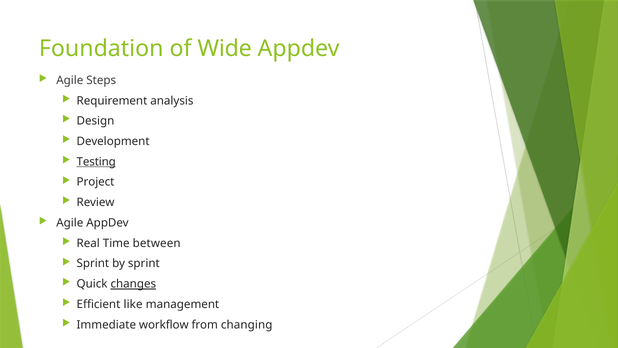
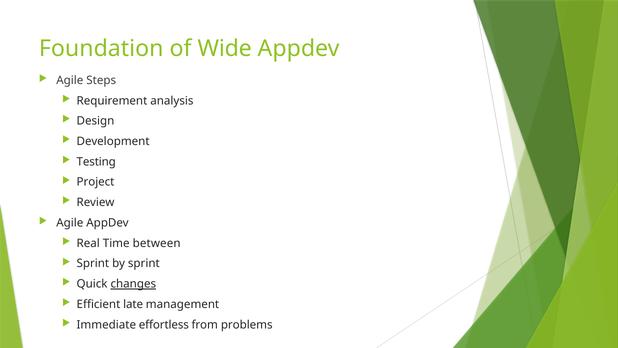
Testing underline: present -> none (96, 162)
like: like -> late (133, 304)
workflow: workflow -> effortless (164, 324)
changing: changing -> problems (247, 324)
